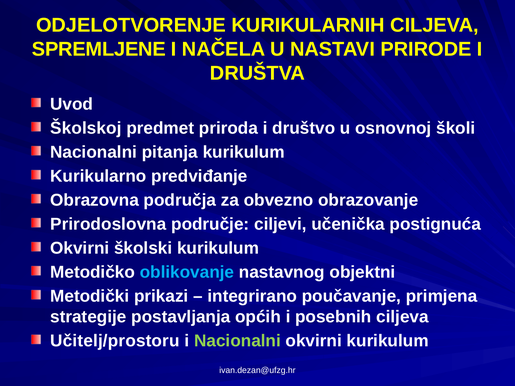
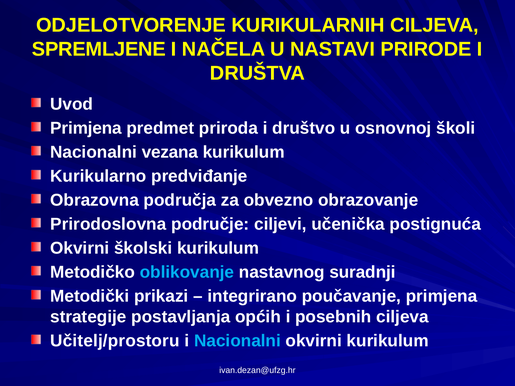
Školskoj: Školskoj -> Primjena (86, 128)
pitanja: pitanja -> vezana (170, 152)
objektni: objektni -> suradnji (362, 272)
Nacionalni colour: light green -> light blue (238, 341)
